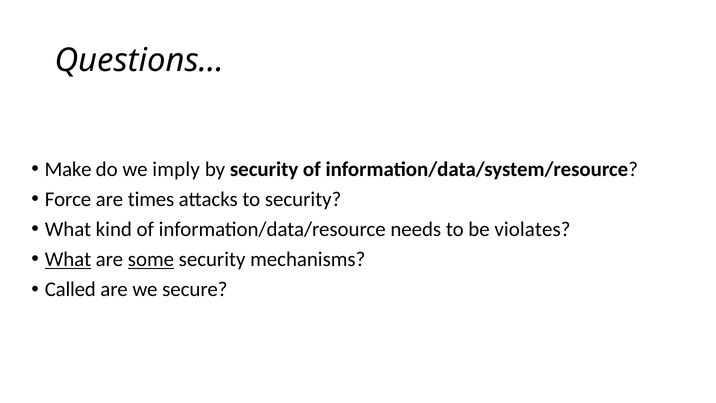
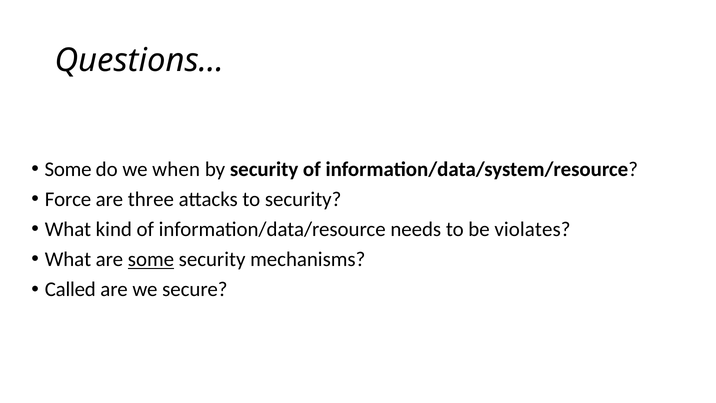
Make: Make -> Some (68, 169)
imply: imply -> when (176, 169)
times: times -> three (151, 199)
What underline: present -> none (68, 259)
